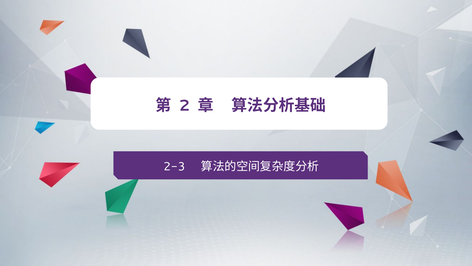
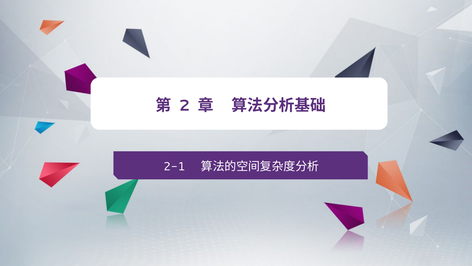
2-3: 2-3 -> 2-1 (174, 166)
